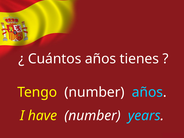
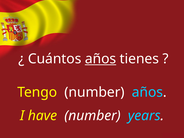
años underline: none -> present (101, 59)
